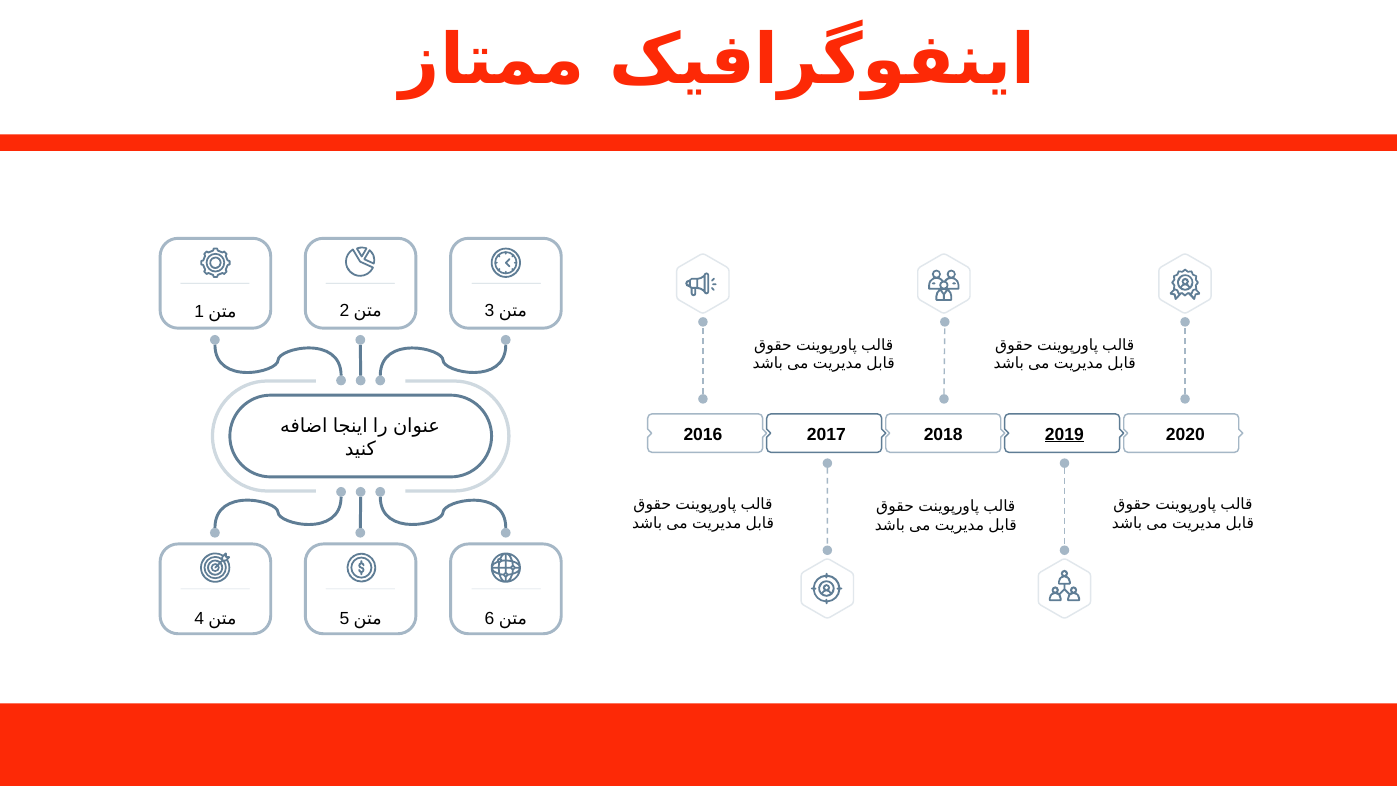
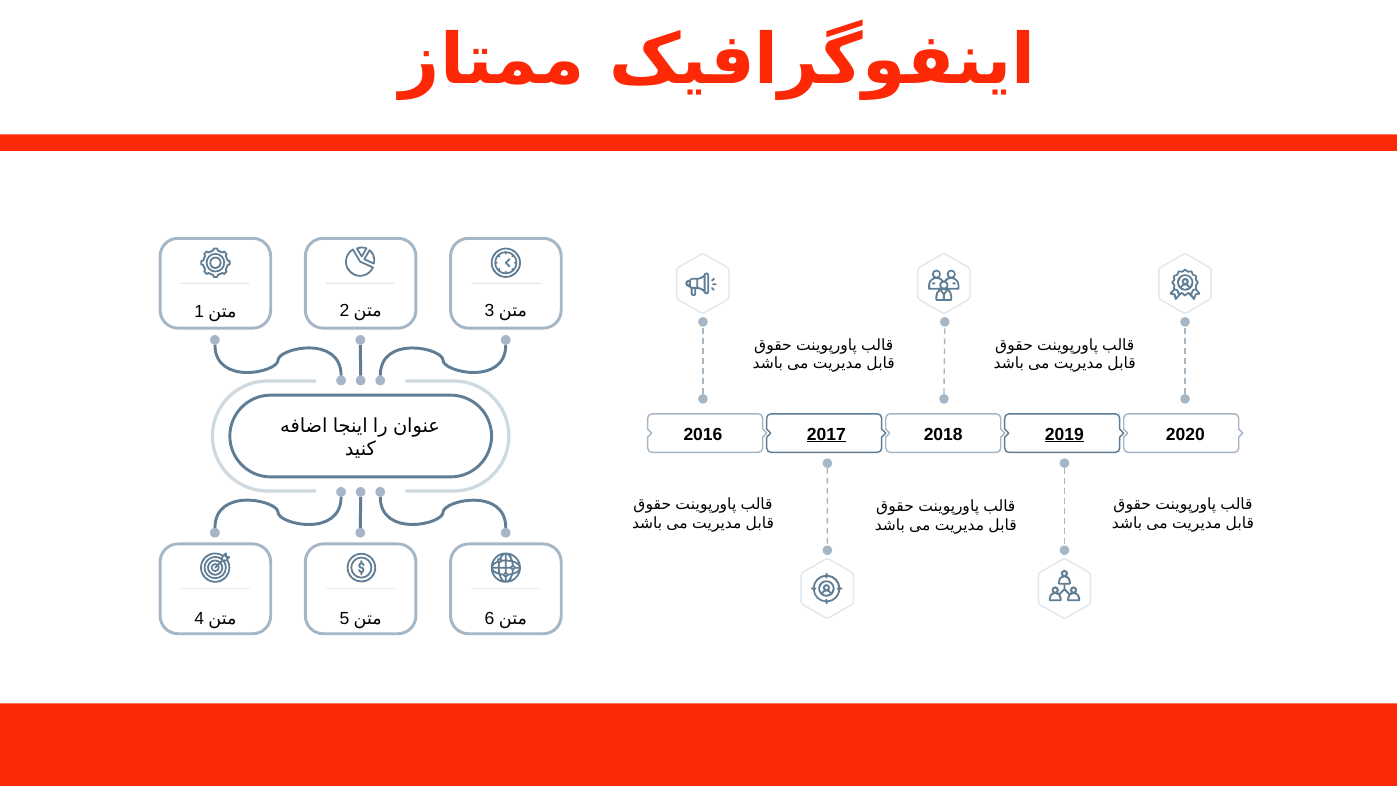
2017 underline: none -> present (826, 434)
